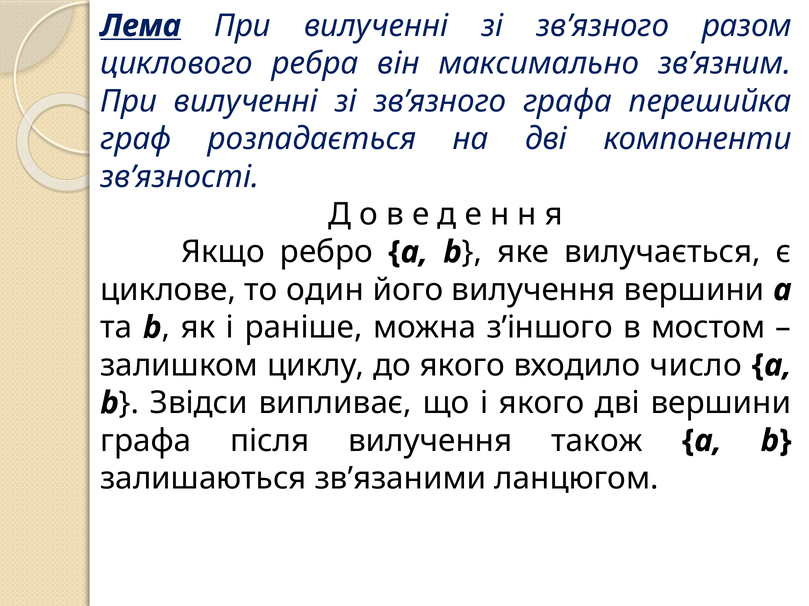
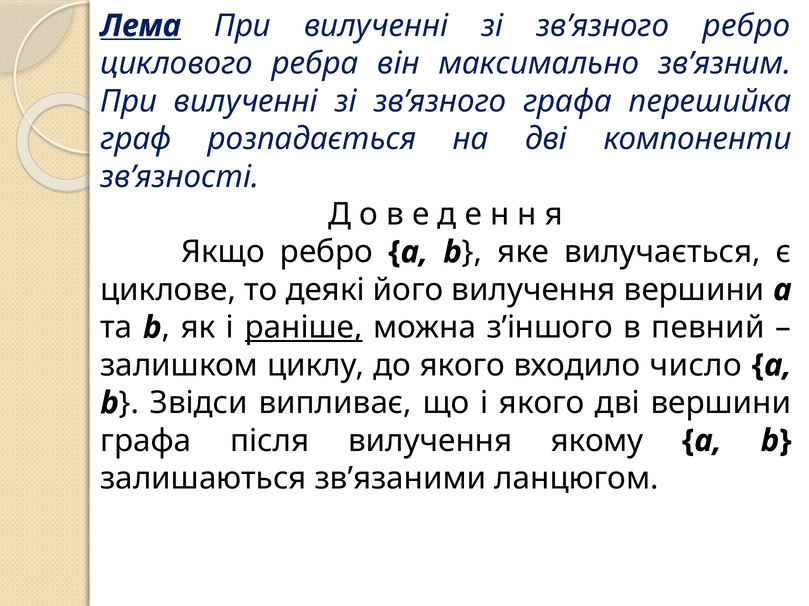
зв’язного разом: разом -> ребро (747, 26)
один: один -> деякі (325, 290)
раніше underline: none -> present (304, 328)
мостом: мостом -> певний (708, 328)
також: також -> якому (597, 441)
